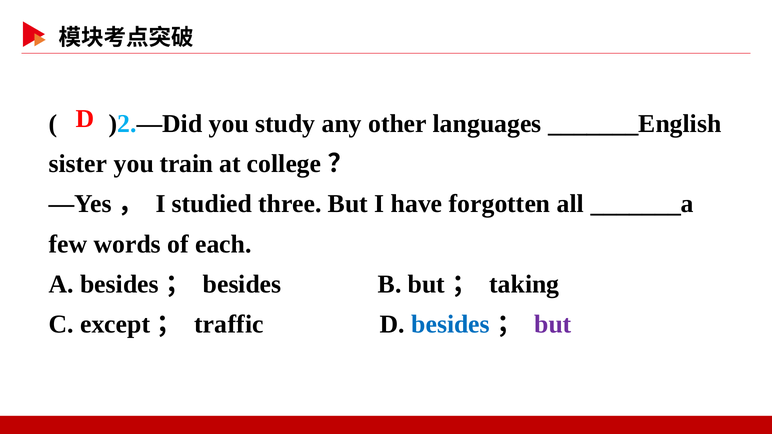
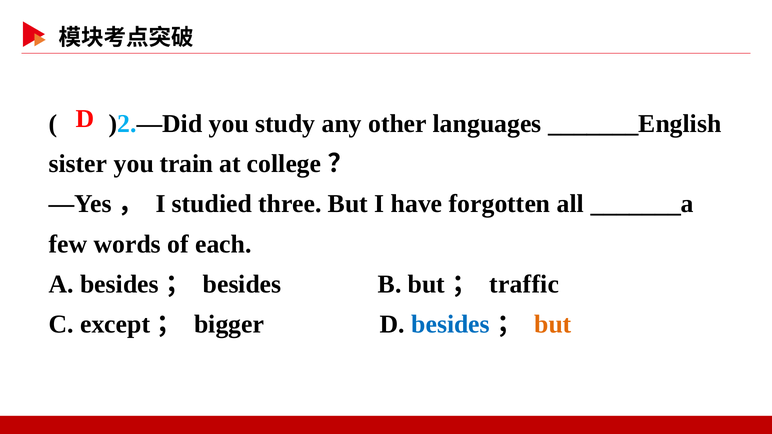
taking: taking -> traffic (524, 284)
traffic: traffic -> bigger (229, 325)
but colour: purple -> orange (553, 325)
